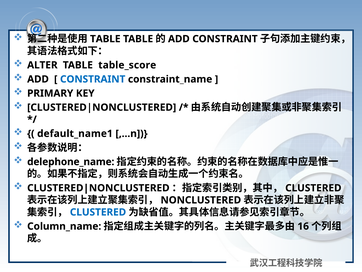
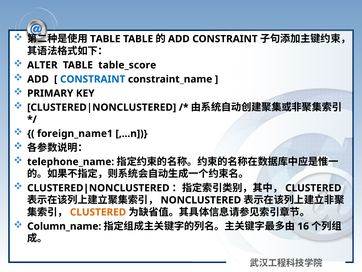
default_name1: default_name1 -> foreign_name1 (75, 133)
delephone_name: delephone_name -> telephone_name (71, 162)
CLUSTERED colour: blue -> orange (98, 212)
